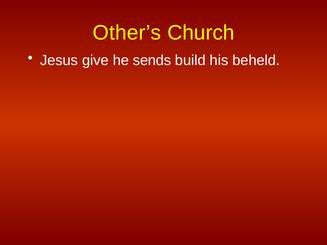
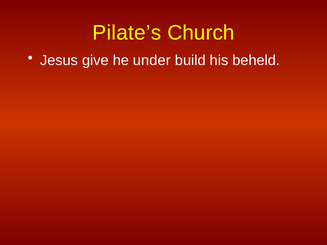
Other’s: Other’s -> Pilate’s (127, 33)
sends: sends -> under (152, 60)
